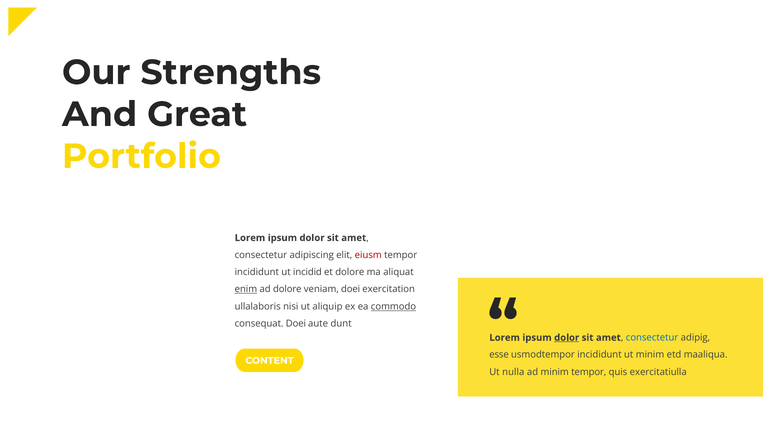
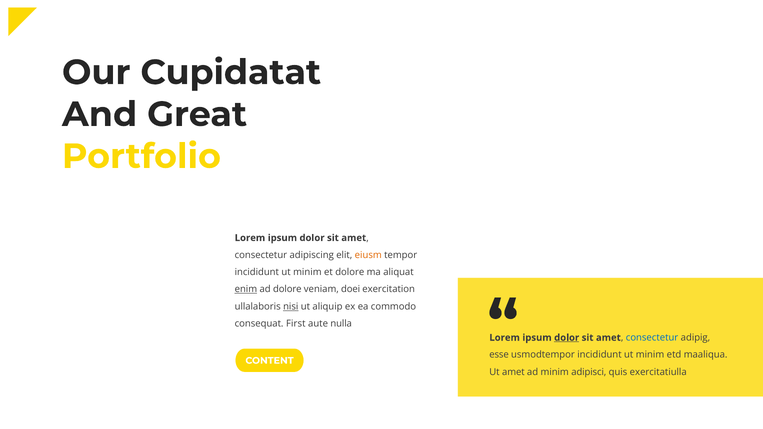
Strengths: Strengths -> Cupidatat (231, 73)
eiusm colour: red -> orange (368, 255)
incidid: incidid -> minim (307, 272)
nisi underline: none -> present (291, 307)
commodo underline: present -> none (393, 307)
consequat Doei: Doei -> First (296, 324)
dunt: dunt -> nulla (341, 324)
Ut nulla: nulla -> amet (513, 372)
minim tempor: tempor -> adipisci (589, 372)
